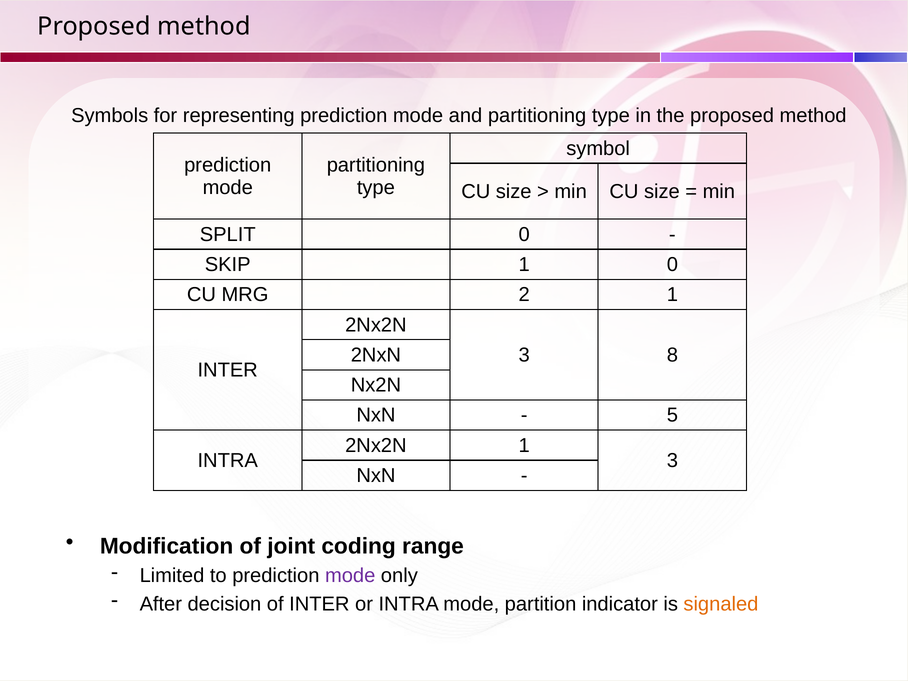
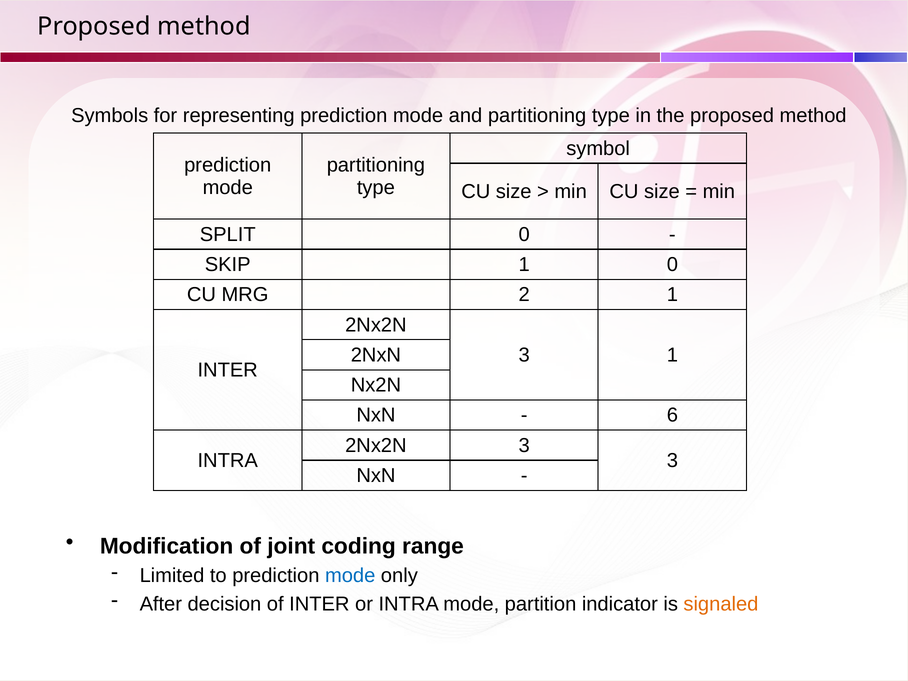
3 8: 8 -> 1 (672, 355)
5: 5 -> 6 (672, 415)
1: 1 -> 3 (524, 445)
mode colour: purple -> blue (350, 576)
